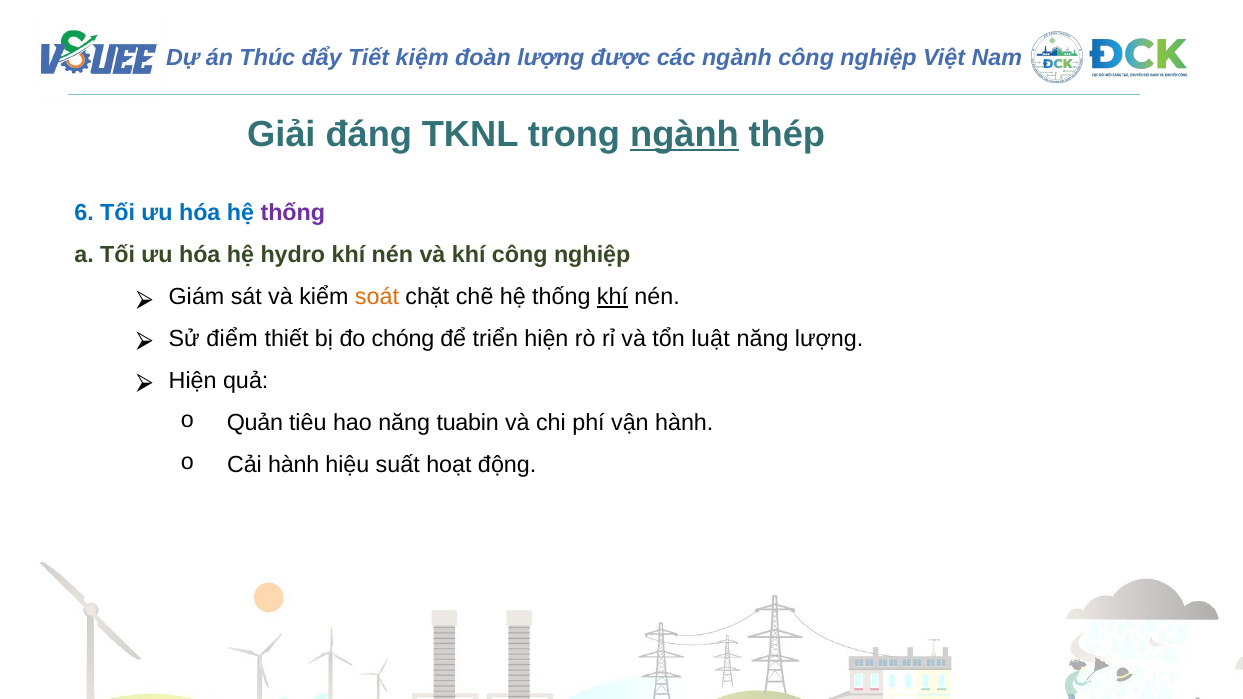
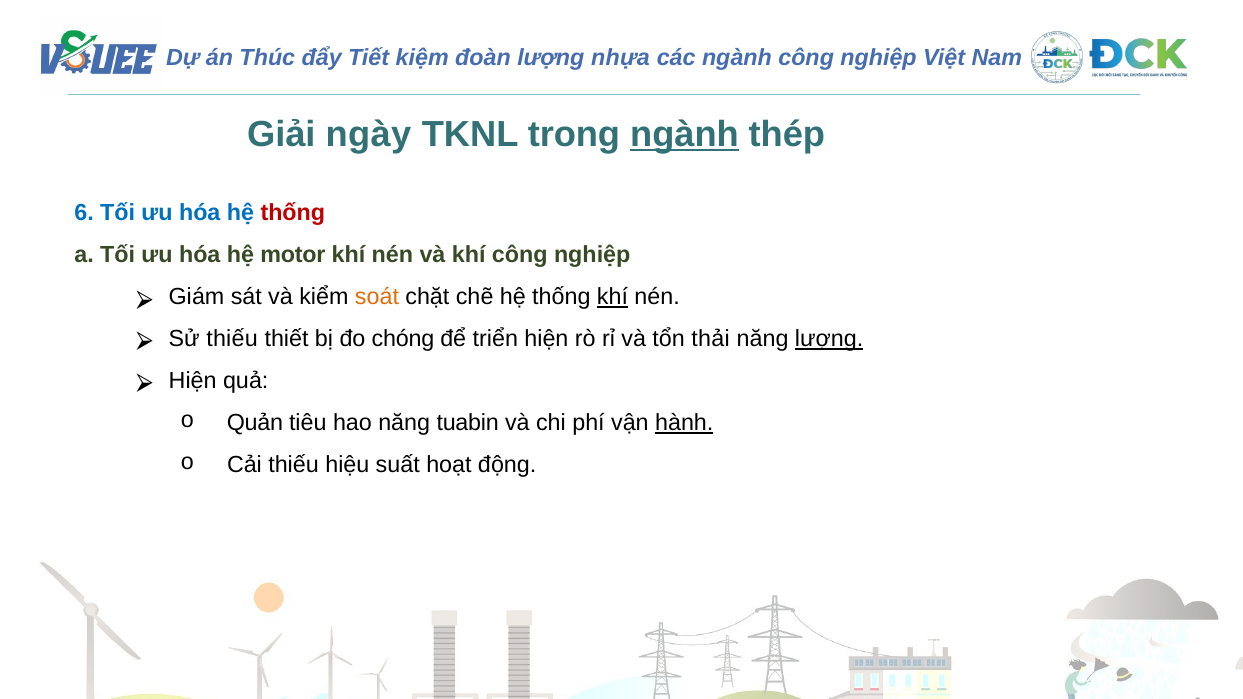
được: được -> nhựa (620, 58)
đáng: đáng -> ngày (369, 134)
thống colour: purple -> red (293, 213)
hydro: hydro -> motor (293, 255)
Sử điểm: điểm -> thiếu (232, 339)
luật: luật -> thải (711, 339)
lượng underline: none -> present (829, 339)
hành underline: none -> present (684, 423)
Cải hành: hành -> thiếu (294, 465)
